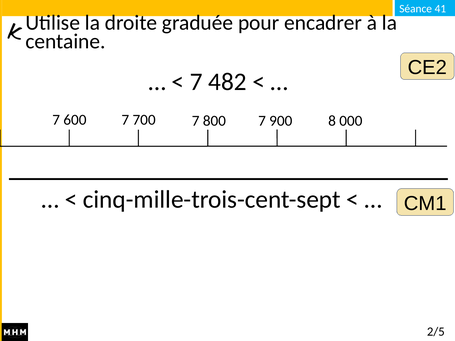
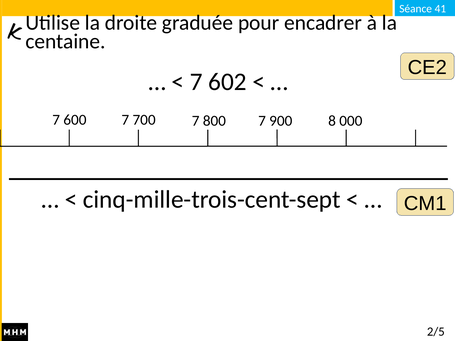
482: 482 -> 602 (227, 82)
